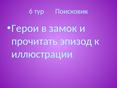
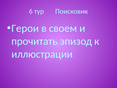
замок: замок -> своем (63, 28)
